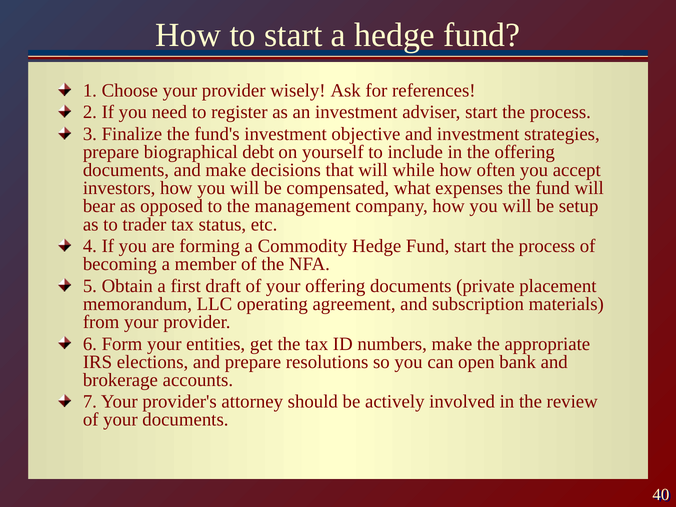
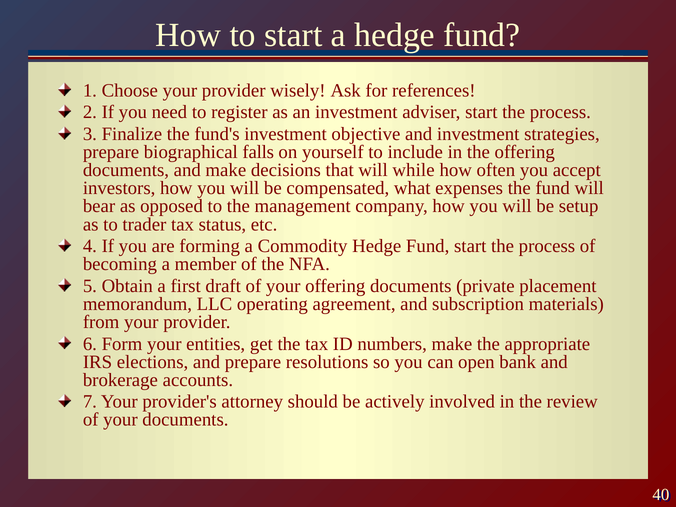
debt: debt -> falls (258, 152)
